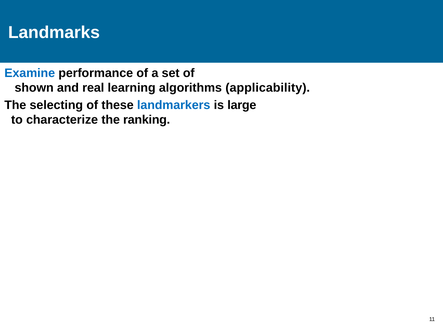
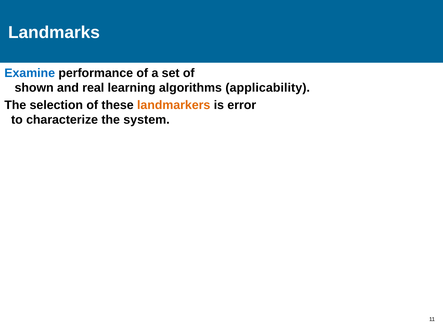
selecting: selecting -> selection (56, 105)
landmarkers colour: blue -> orange (174, 105)
large: large -> error (242, 105)
ranking: ranking -> system (147, 120)
